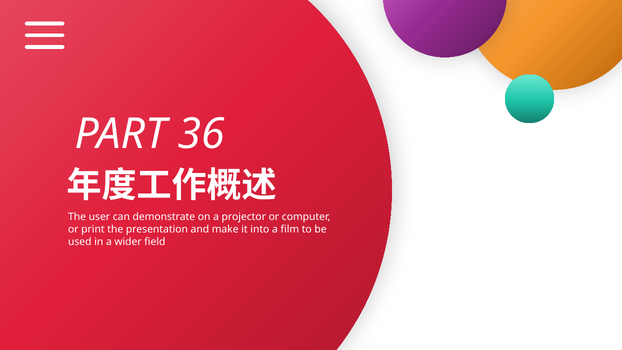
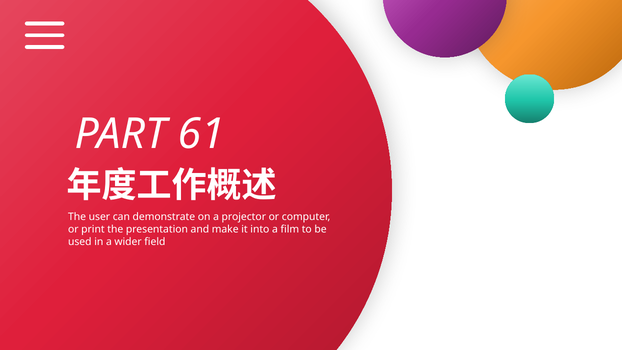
36: 36 -> 61 (201, 134)
